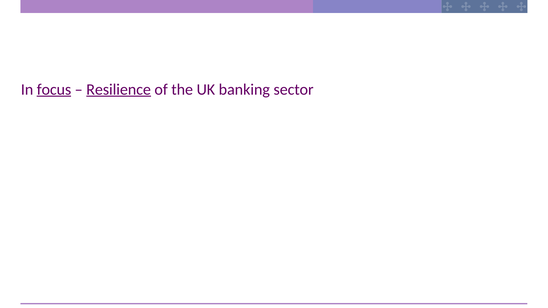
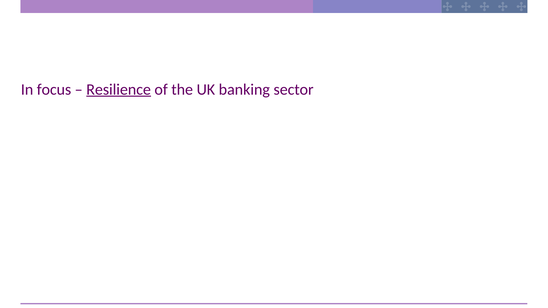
focus underline: present -> none (54, 89)
